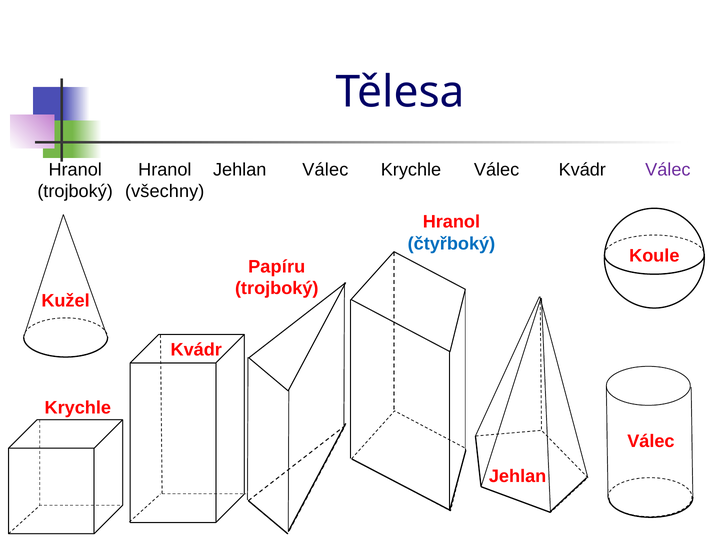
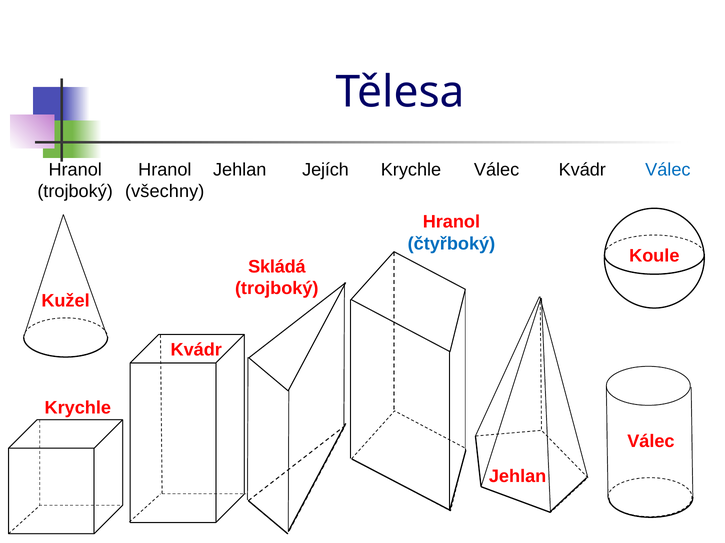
Jehlan Válec: Válec -> Jejích (325, 170)
Válec colour: purple -> blue (668, 170)
Papíru: Papíru -> Skládá (277, 267)
